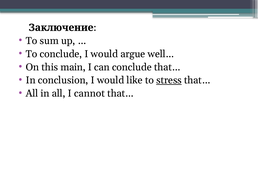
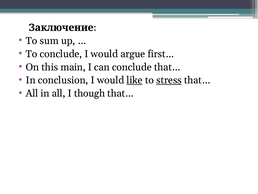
well…: well… -> first… (161, 54)
like underline: none -> present (135, 80)
cannot: cannot -> though (90, 93)
